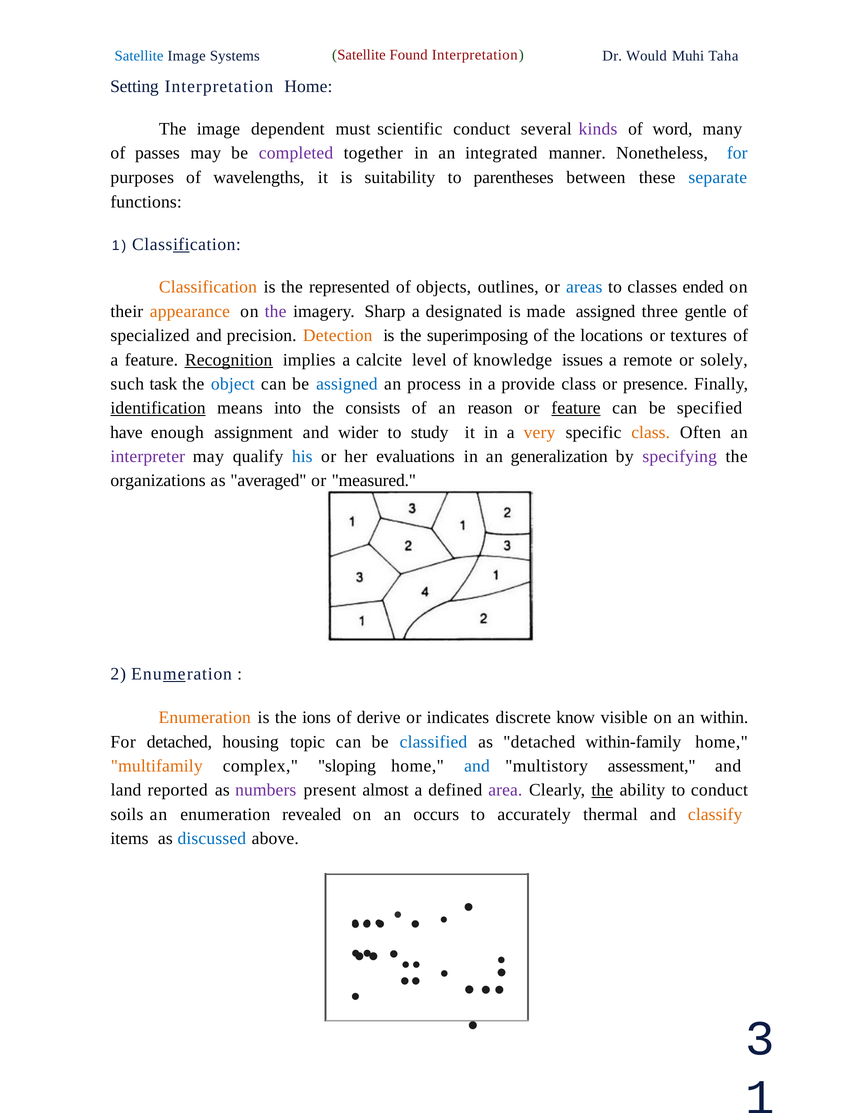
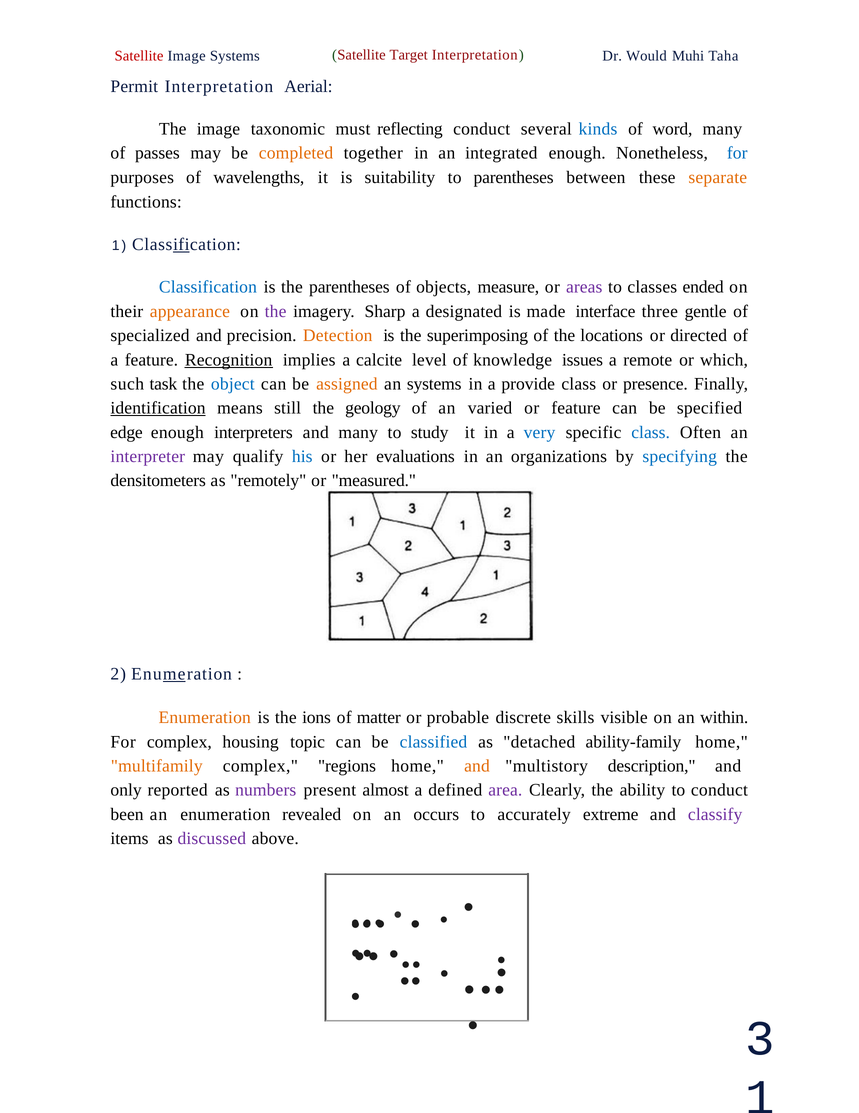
Satellite colour: blue -> red (139, 56)
Found: Found -> Target (409, 55)
Setting: Setting -> Permit (134, 87)
Interpretation Home: Home -> Aerial (308, 87)
dependent: dependent -> taxonomic (288, 129)
scientific: scientific -> reflecting (410, 129)
kinds colour: purple -> blue (598, 129)
completed colour: purple -> orange (296, 153)
integrated manner: manner -> enough (577, 153)
separate colour: blue -> orange (718, 178)
Classification colour: orange -> blue (208, 287)
the represented: represented -> parentheses (349, 287)
outlines: outlines -> measure (508, 287)
areas colour: blue -> purple (584, 287)
made assigned: assigned -> interface (606, 311)
textures: textures -> directed (699, 336)
solely: solely -> which (724, 360)
assigned colour: blue -> orange (347, 384)
an process: process -> systems (434, 384)
into: into -> still (288, 408)
consists: consists -> geology (373, 408)
reason: reason -> varied (490, 408)
feature underline: present -> none (576, 408)
have: have -> edge (126, 432)
assignment: assignment -> interpreters (253, 432)
and wider: wider -> many (358, 432)
very colour: orange -> blue (539, 432)
class colour: orange -> blue (651, 432)
generalization: generalization -> organizations (559, 457)
specifying colour: purple -> blue (680, 457)
organizations: organizations -> densitometers (158, 481)
averaged: averaged -> remotely (268, 481)
derive: derive -> matter (379, 718)
indicates: indicates -> probable (458, 718)
know: know -> skills (575, 718)
For detached: detached -> complex (179, 742)
within-family: within-family -> ability-family (633, 742)
sloping: sloping -> regions (347, 766)
and colour: blue -> orange (477, 766)
assessment: assessment -> description (652, 766)
land: land -> only (126, 790)
the underline: present -> none (602, 790)
soils: soils -> been (127, 814)
thermal: thermal -> extreme (611, 814)
classify colour: orange -> purple (715, 814)
discussed colour: blue -> purple (212, 839)
